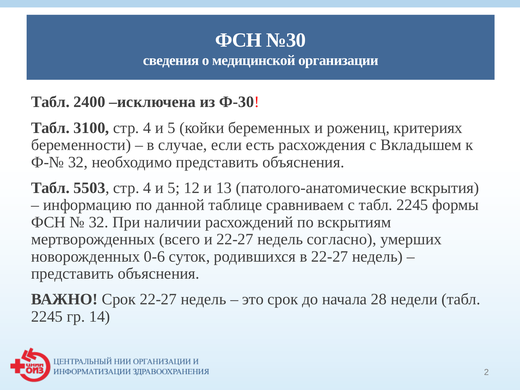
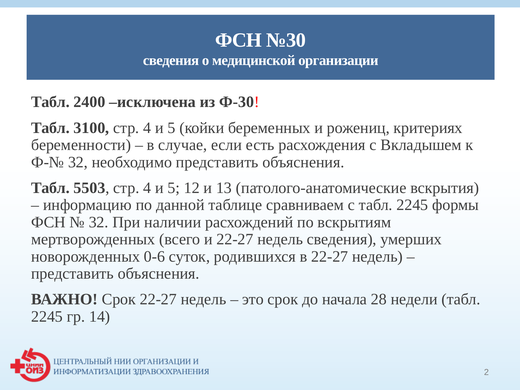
недель согласно: согласно -> сведения (342, 239)
